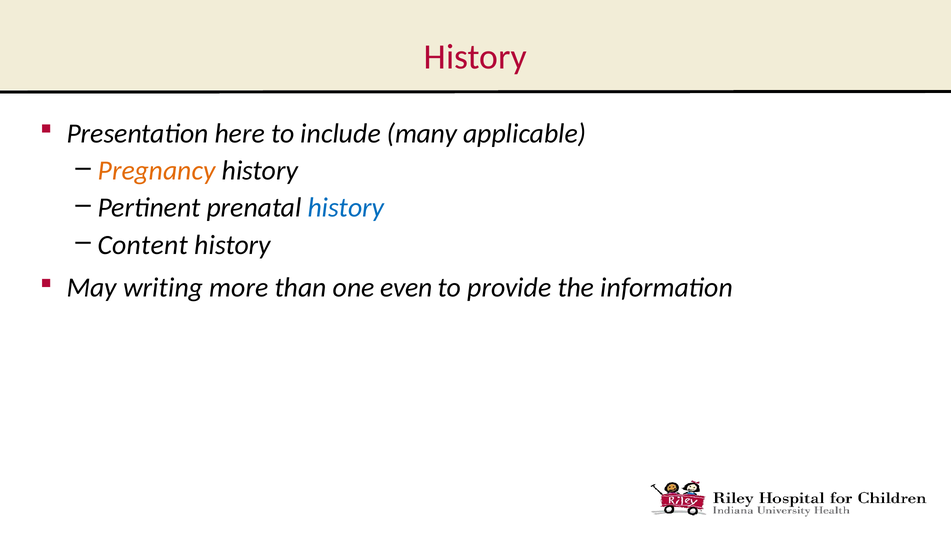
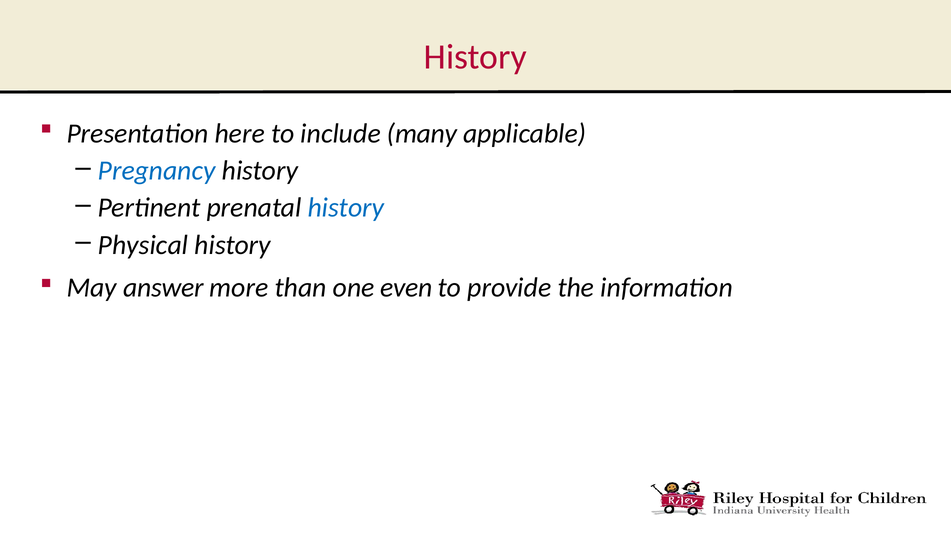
Pregnancy colour: orange -> blue (157, 171)
Content: Content -> Physical (143, 245)
writing: writing -> answer (163, 288)
